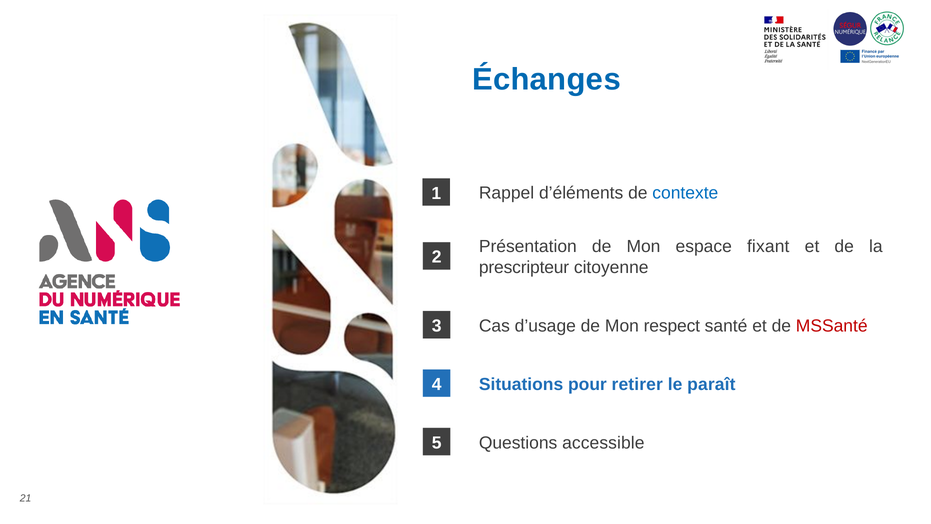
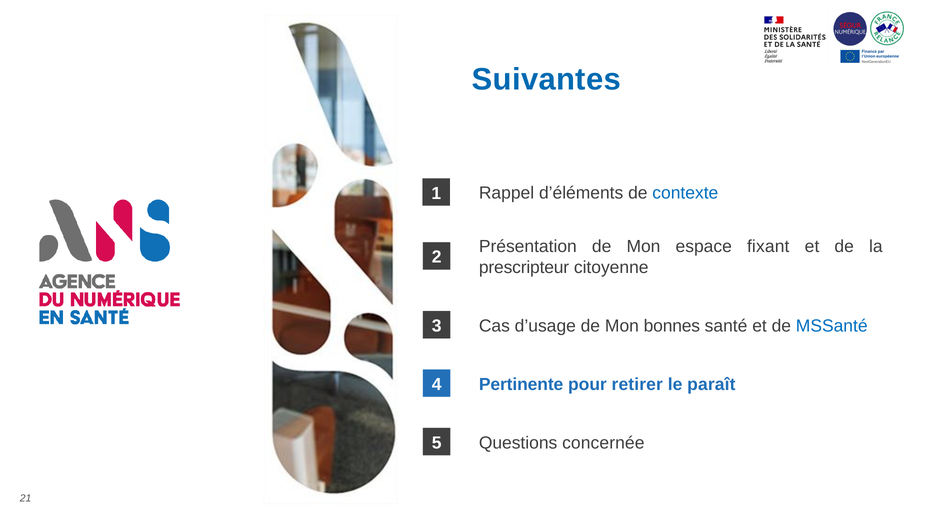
Échanges: Échanges -> Suivantes (546, 79)
respect: respect -> bonnes (672, 326)
MSSanté colour: red -> blue (832, 326)
Situations: Situations -> Pertinente (521, 384)
accessible: accessible -> concernée (603, 443)
